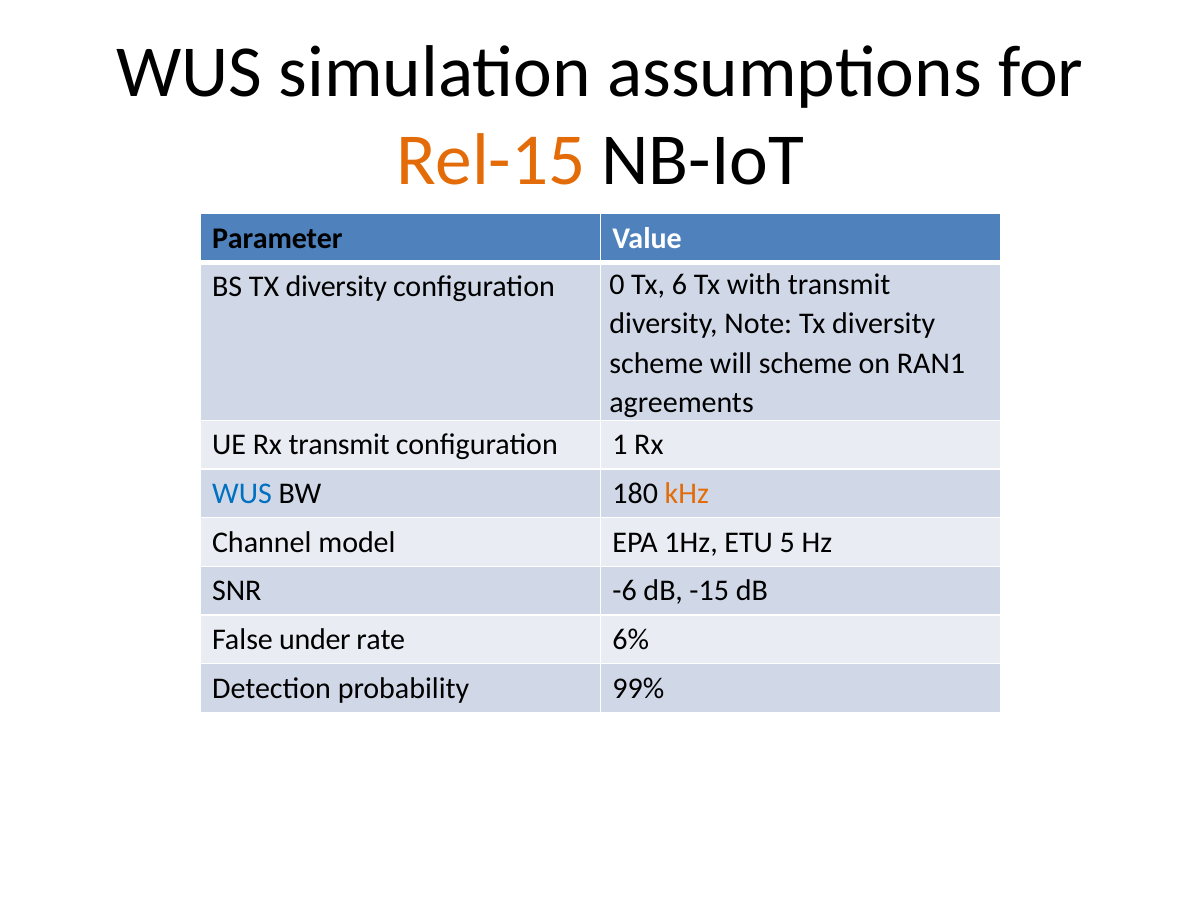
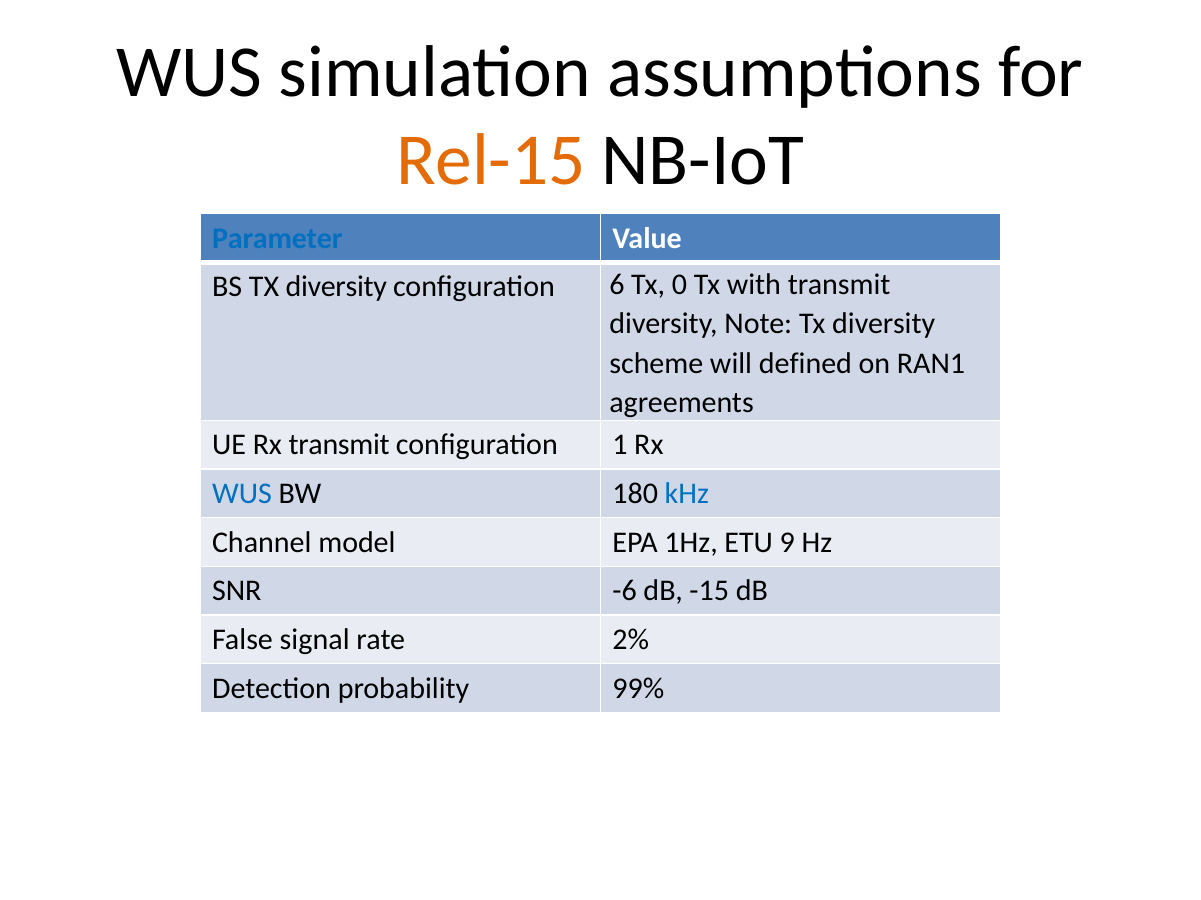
Parameter colour: black -> blue (277, 239)
0: 0 -> 6 (617, 285)
6: 6 -> 0 (679, 285)
will scheme: scheme -> defined (805, 363)
kHz colour: orange -> blue (687, 494)
5: 5 -> 9 (787, 543)
under: under -> signal (315, 640)
6%: 6% -> 2% (631, 640)
